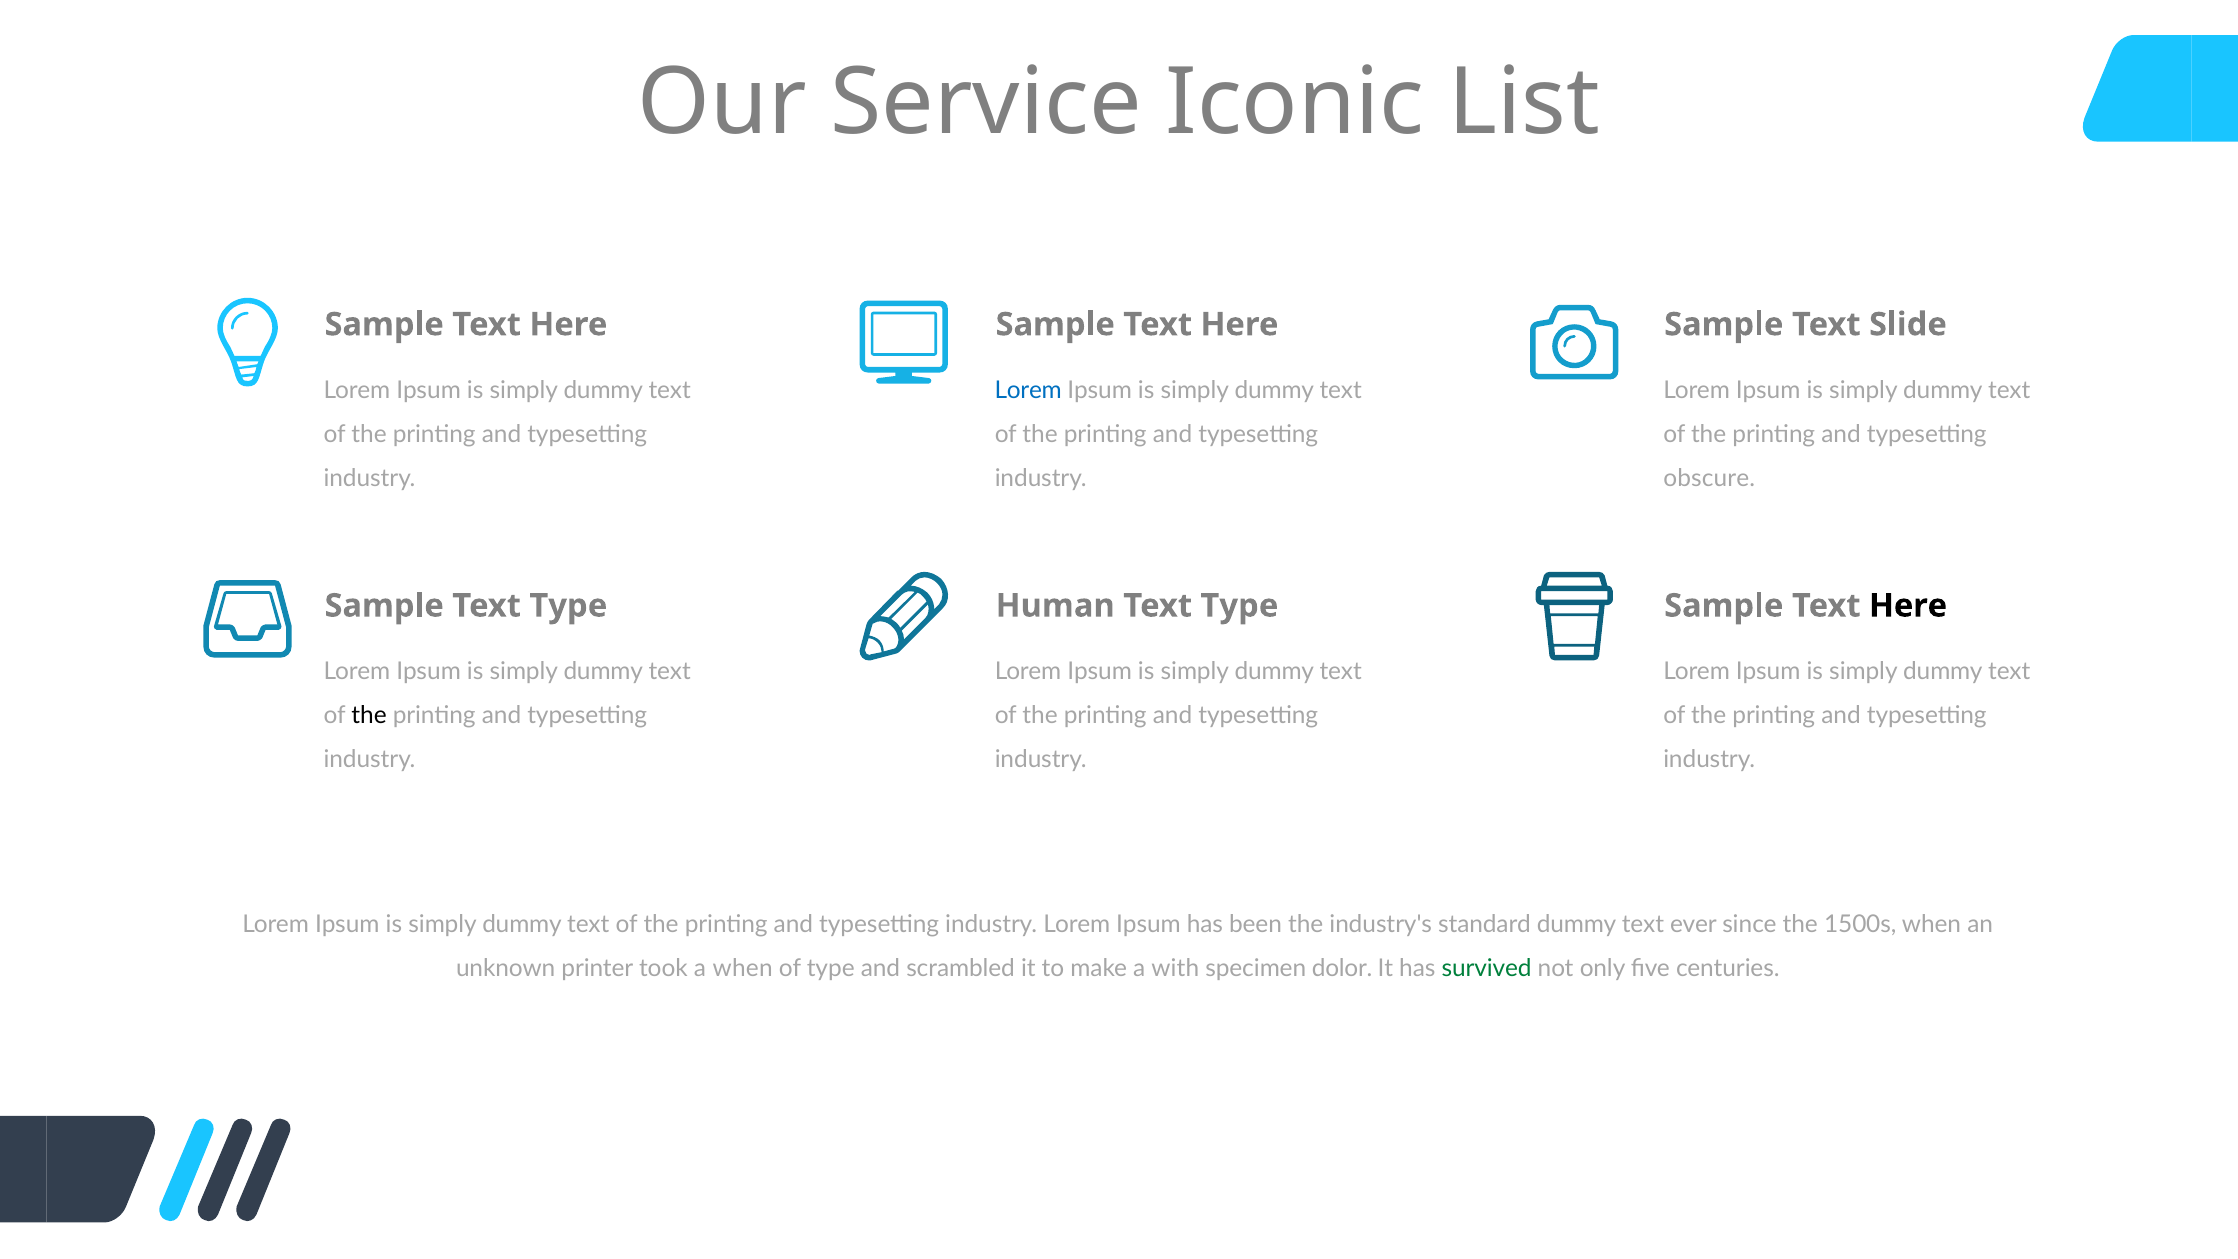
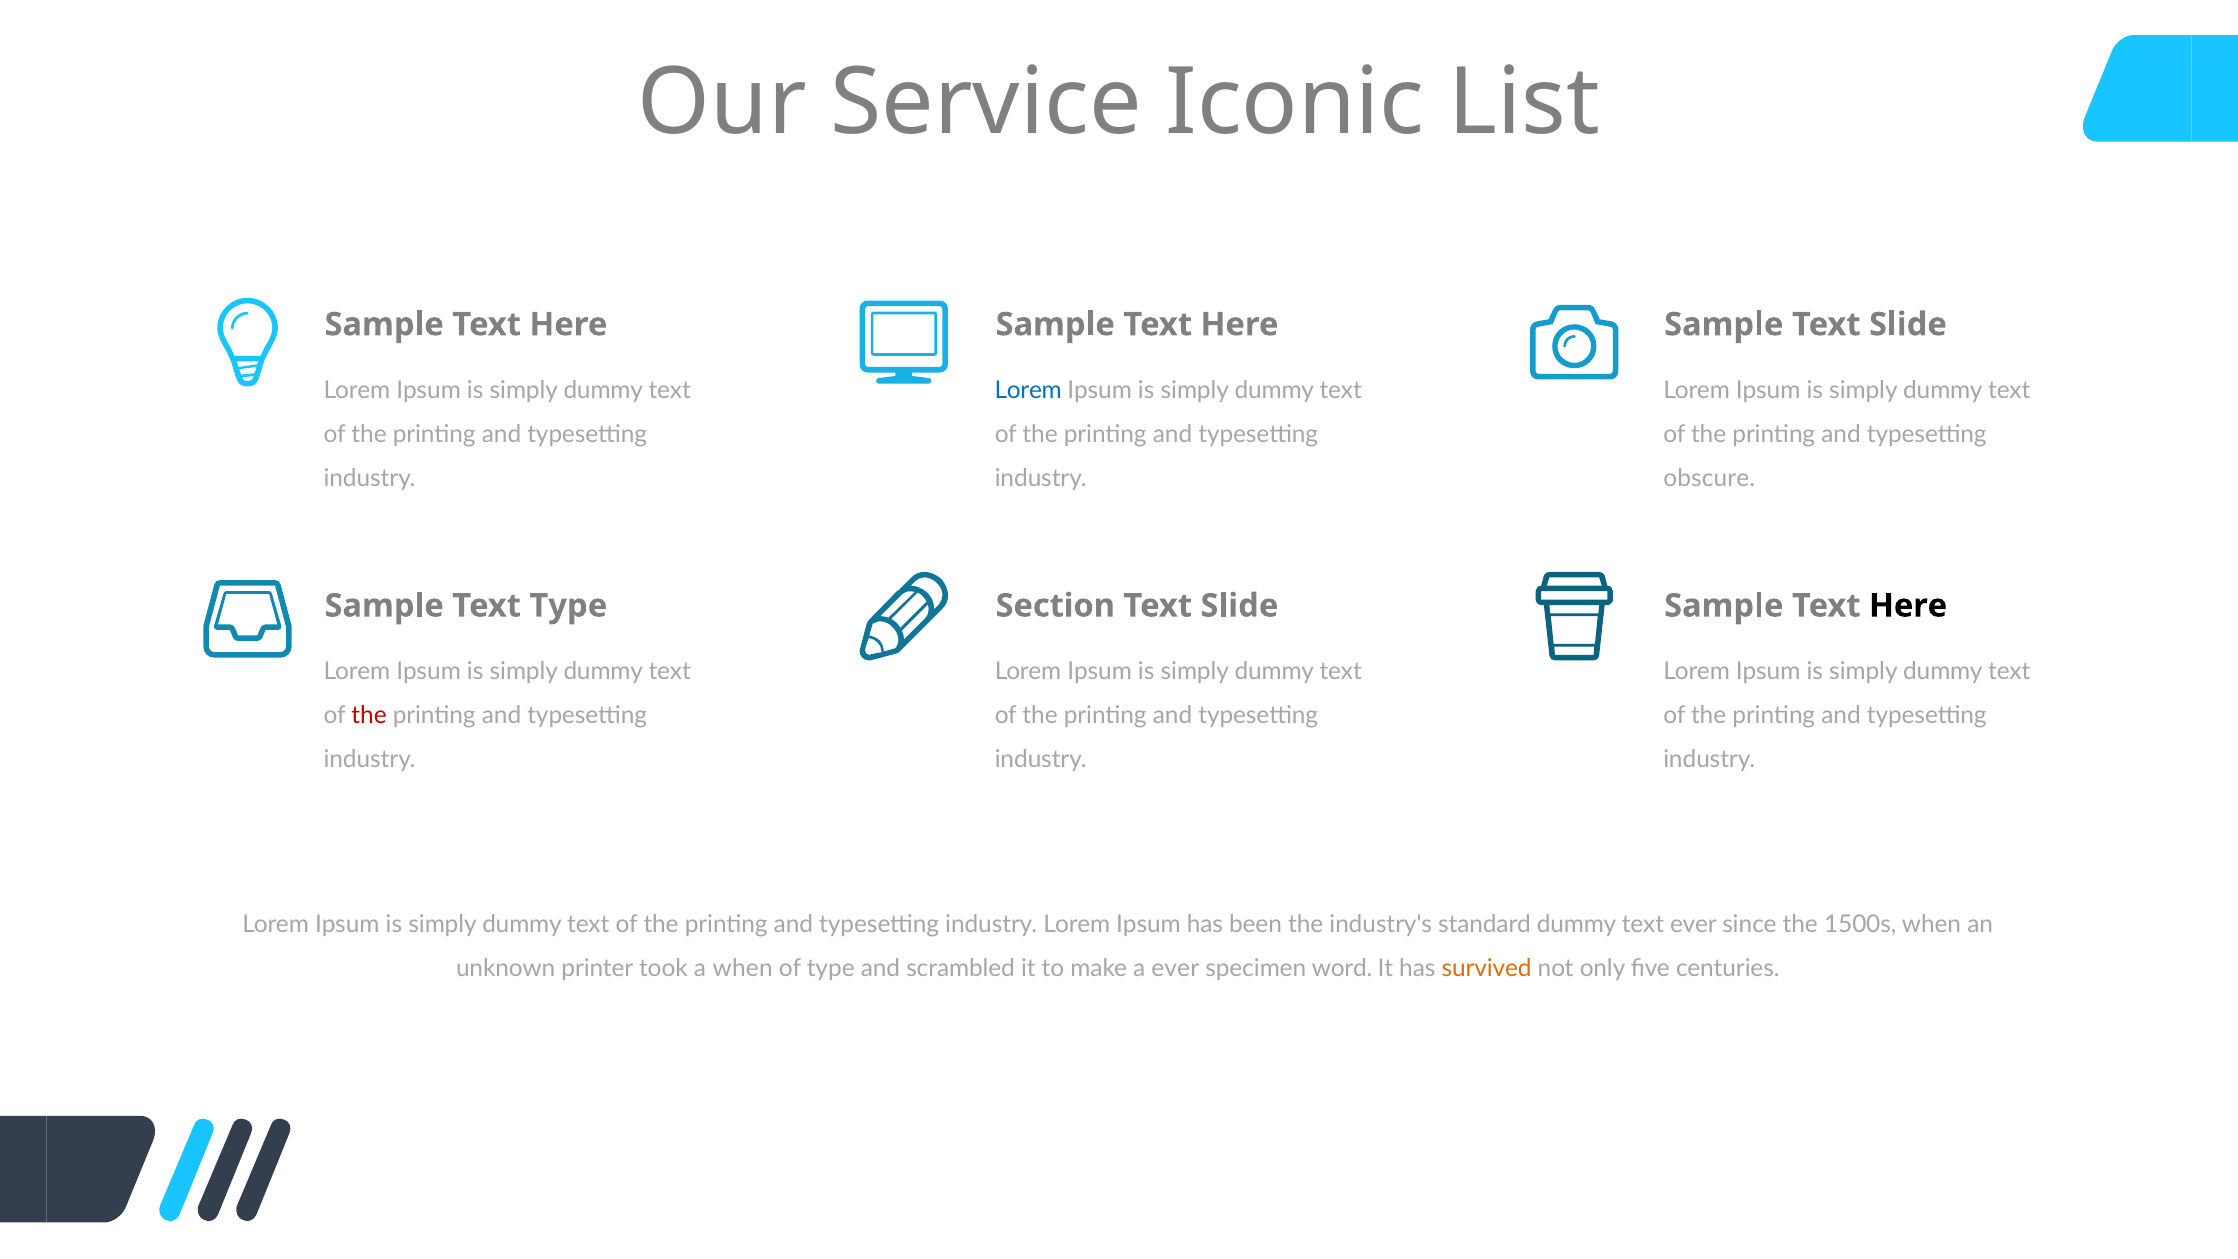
Human: Human -> Section (1055, 606)
Type: Type -> Slide (1239, 606)
the colour: black -> red (369, 715)
a with: with -> ever (1175, 968)
dolor: dolor -> word (1342, 968)
survived colour: green -> orange (1487, 968)
